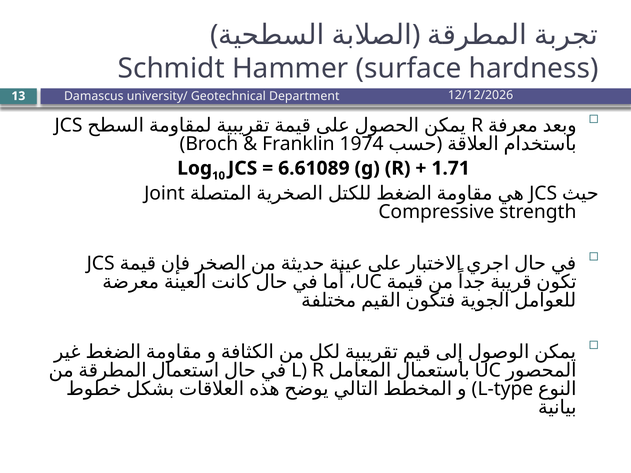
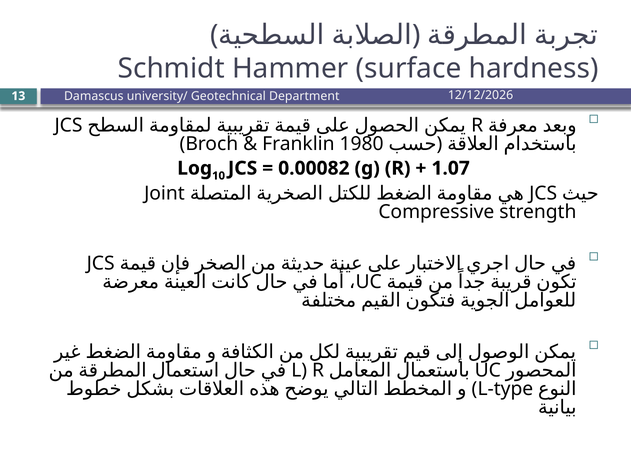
1974: 1974 -> 1980 (362, 144)
6.61089: 6.61089 -> 0.00082 (314, 168)
1.71: 1.71 -> 1.07 (451, 168)
